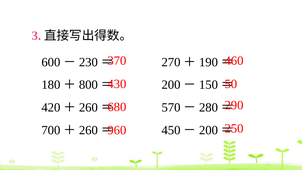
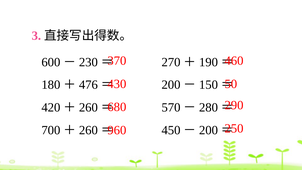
800: 800 -> 476 (88, 85)
